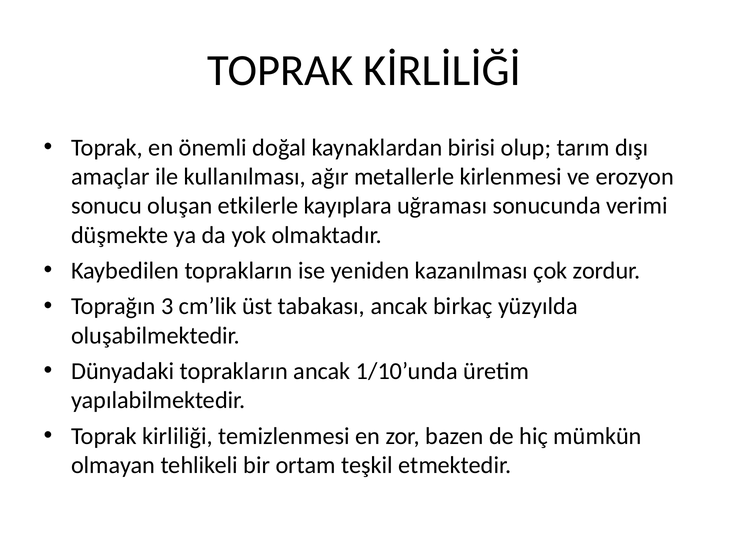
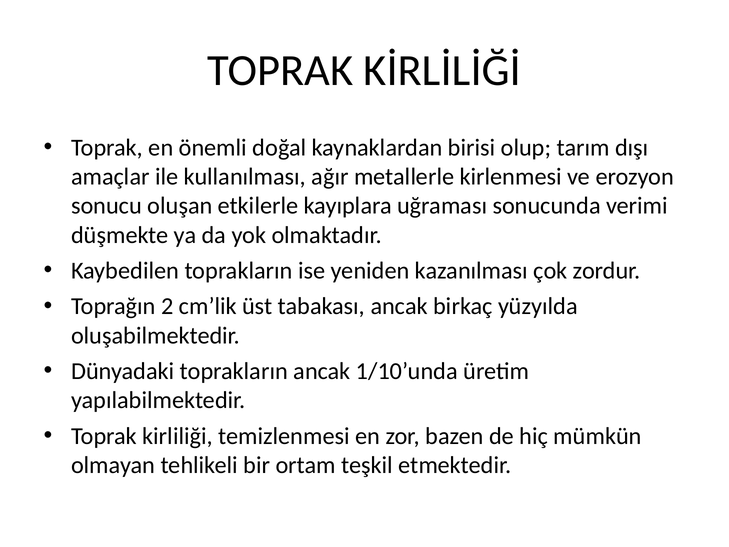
3: 3 -> 2 (167, 306)
